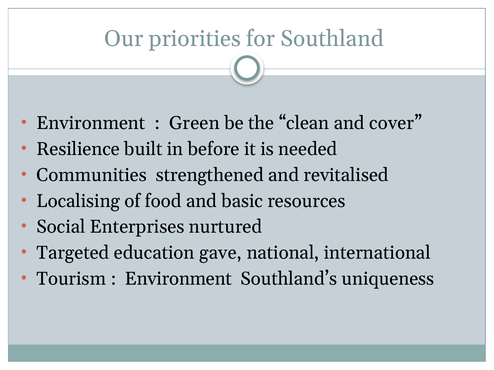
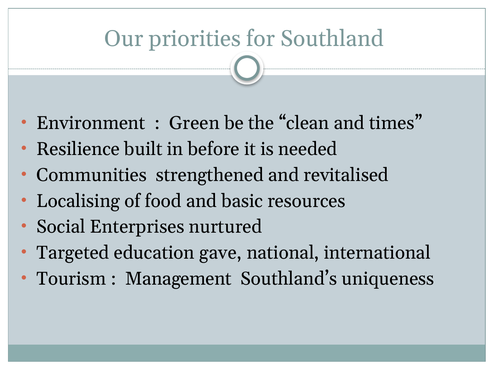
cover: cover -> times (396, 123)
Environment: Environment -> Management (178, 279)
